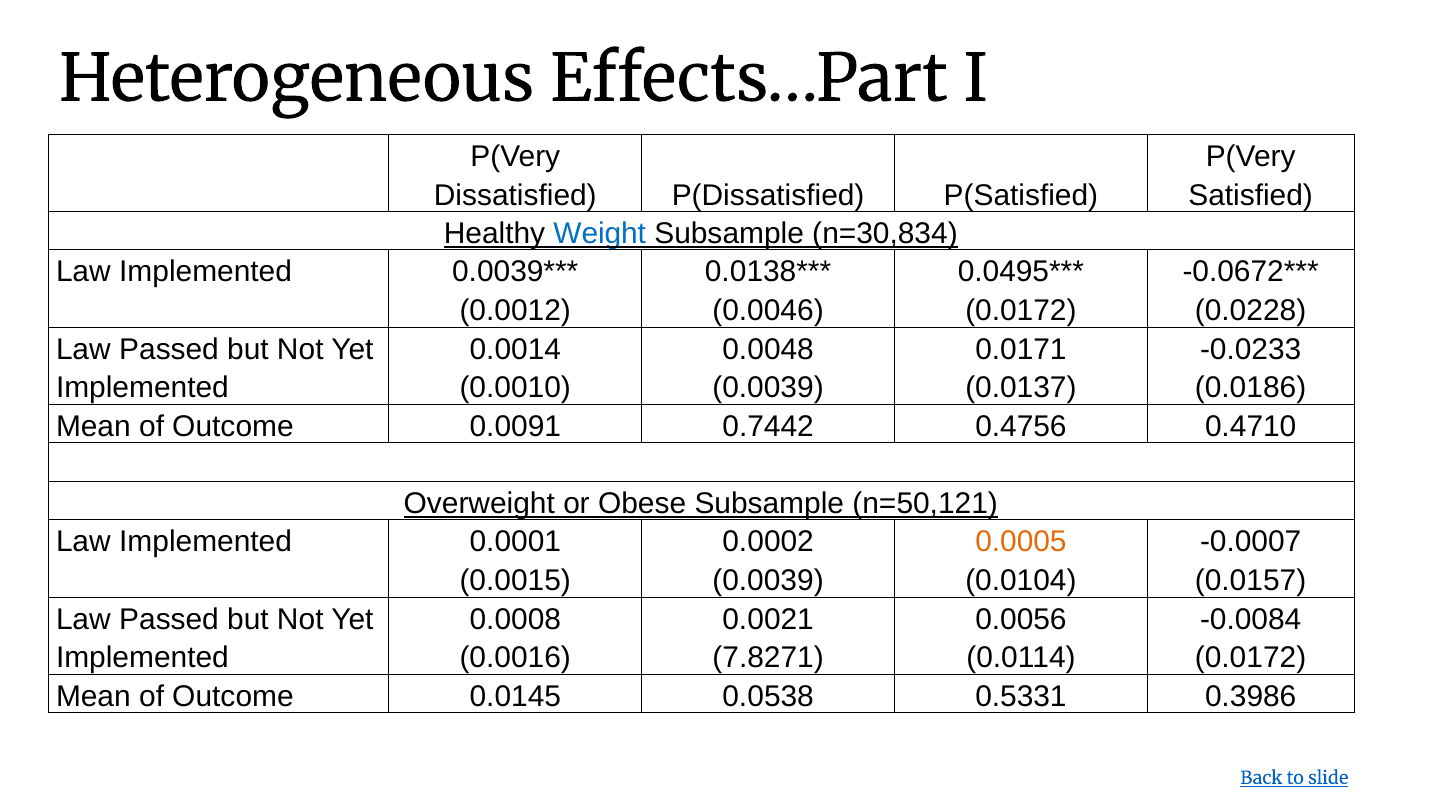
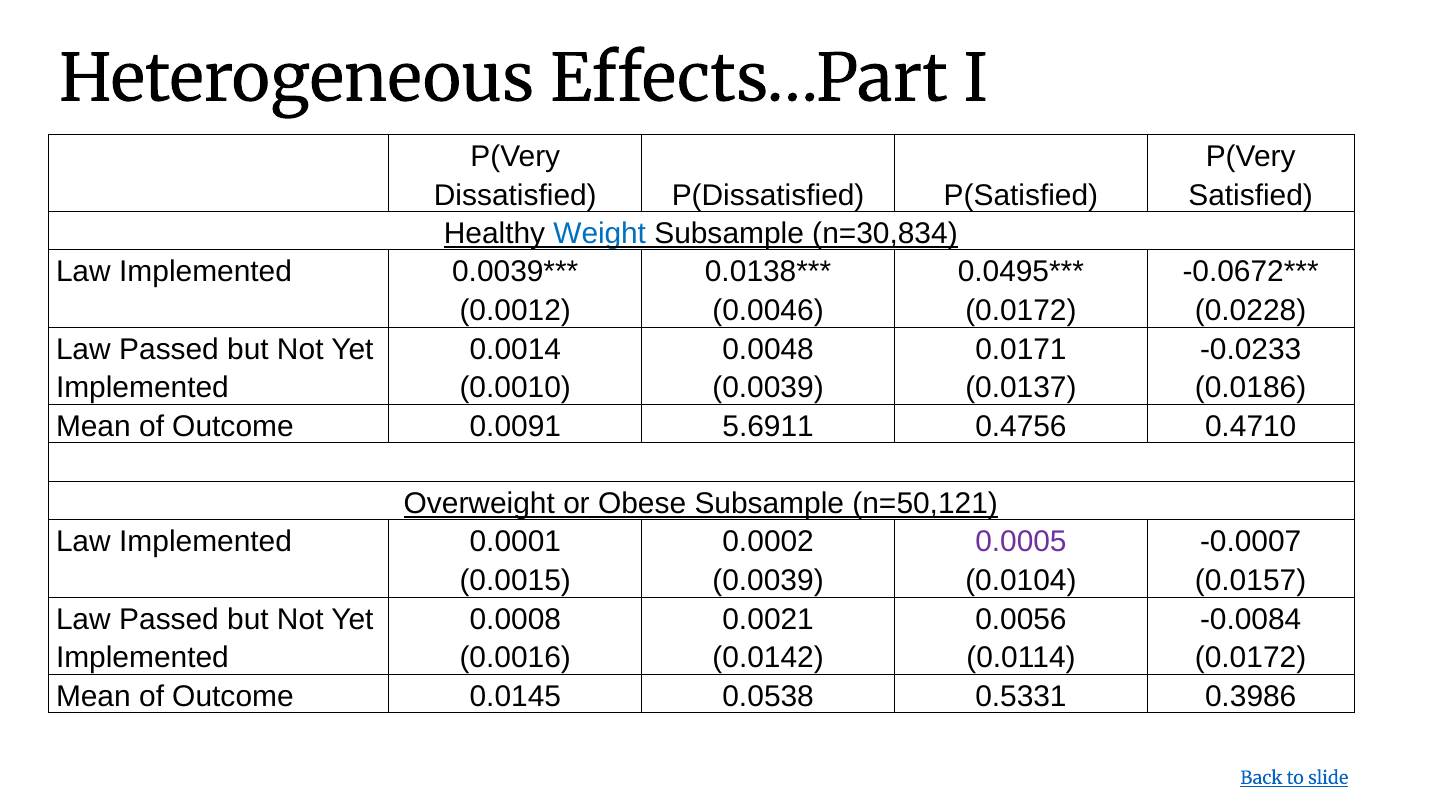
0.7442: 0.7442 -> 5.6911 (768, 427)
0.0005 colour: orange -> purple (1021, 542)
7.8271: 7.8271 -> 0.0142 (768, 657)
